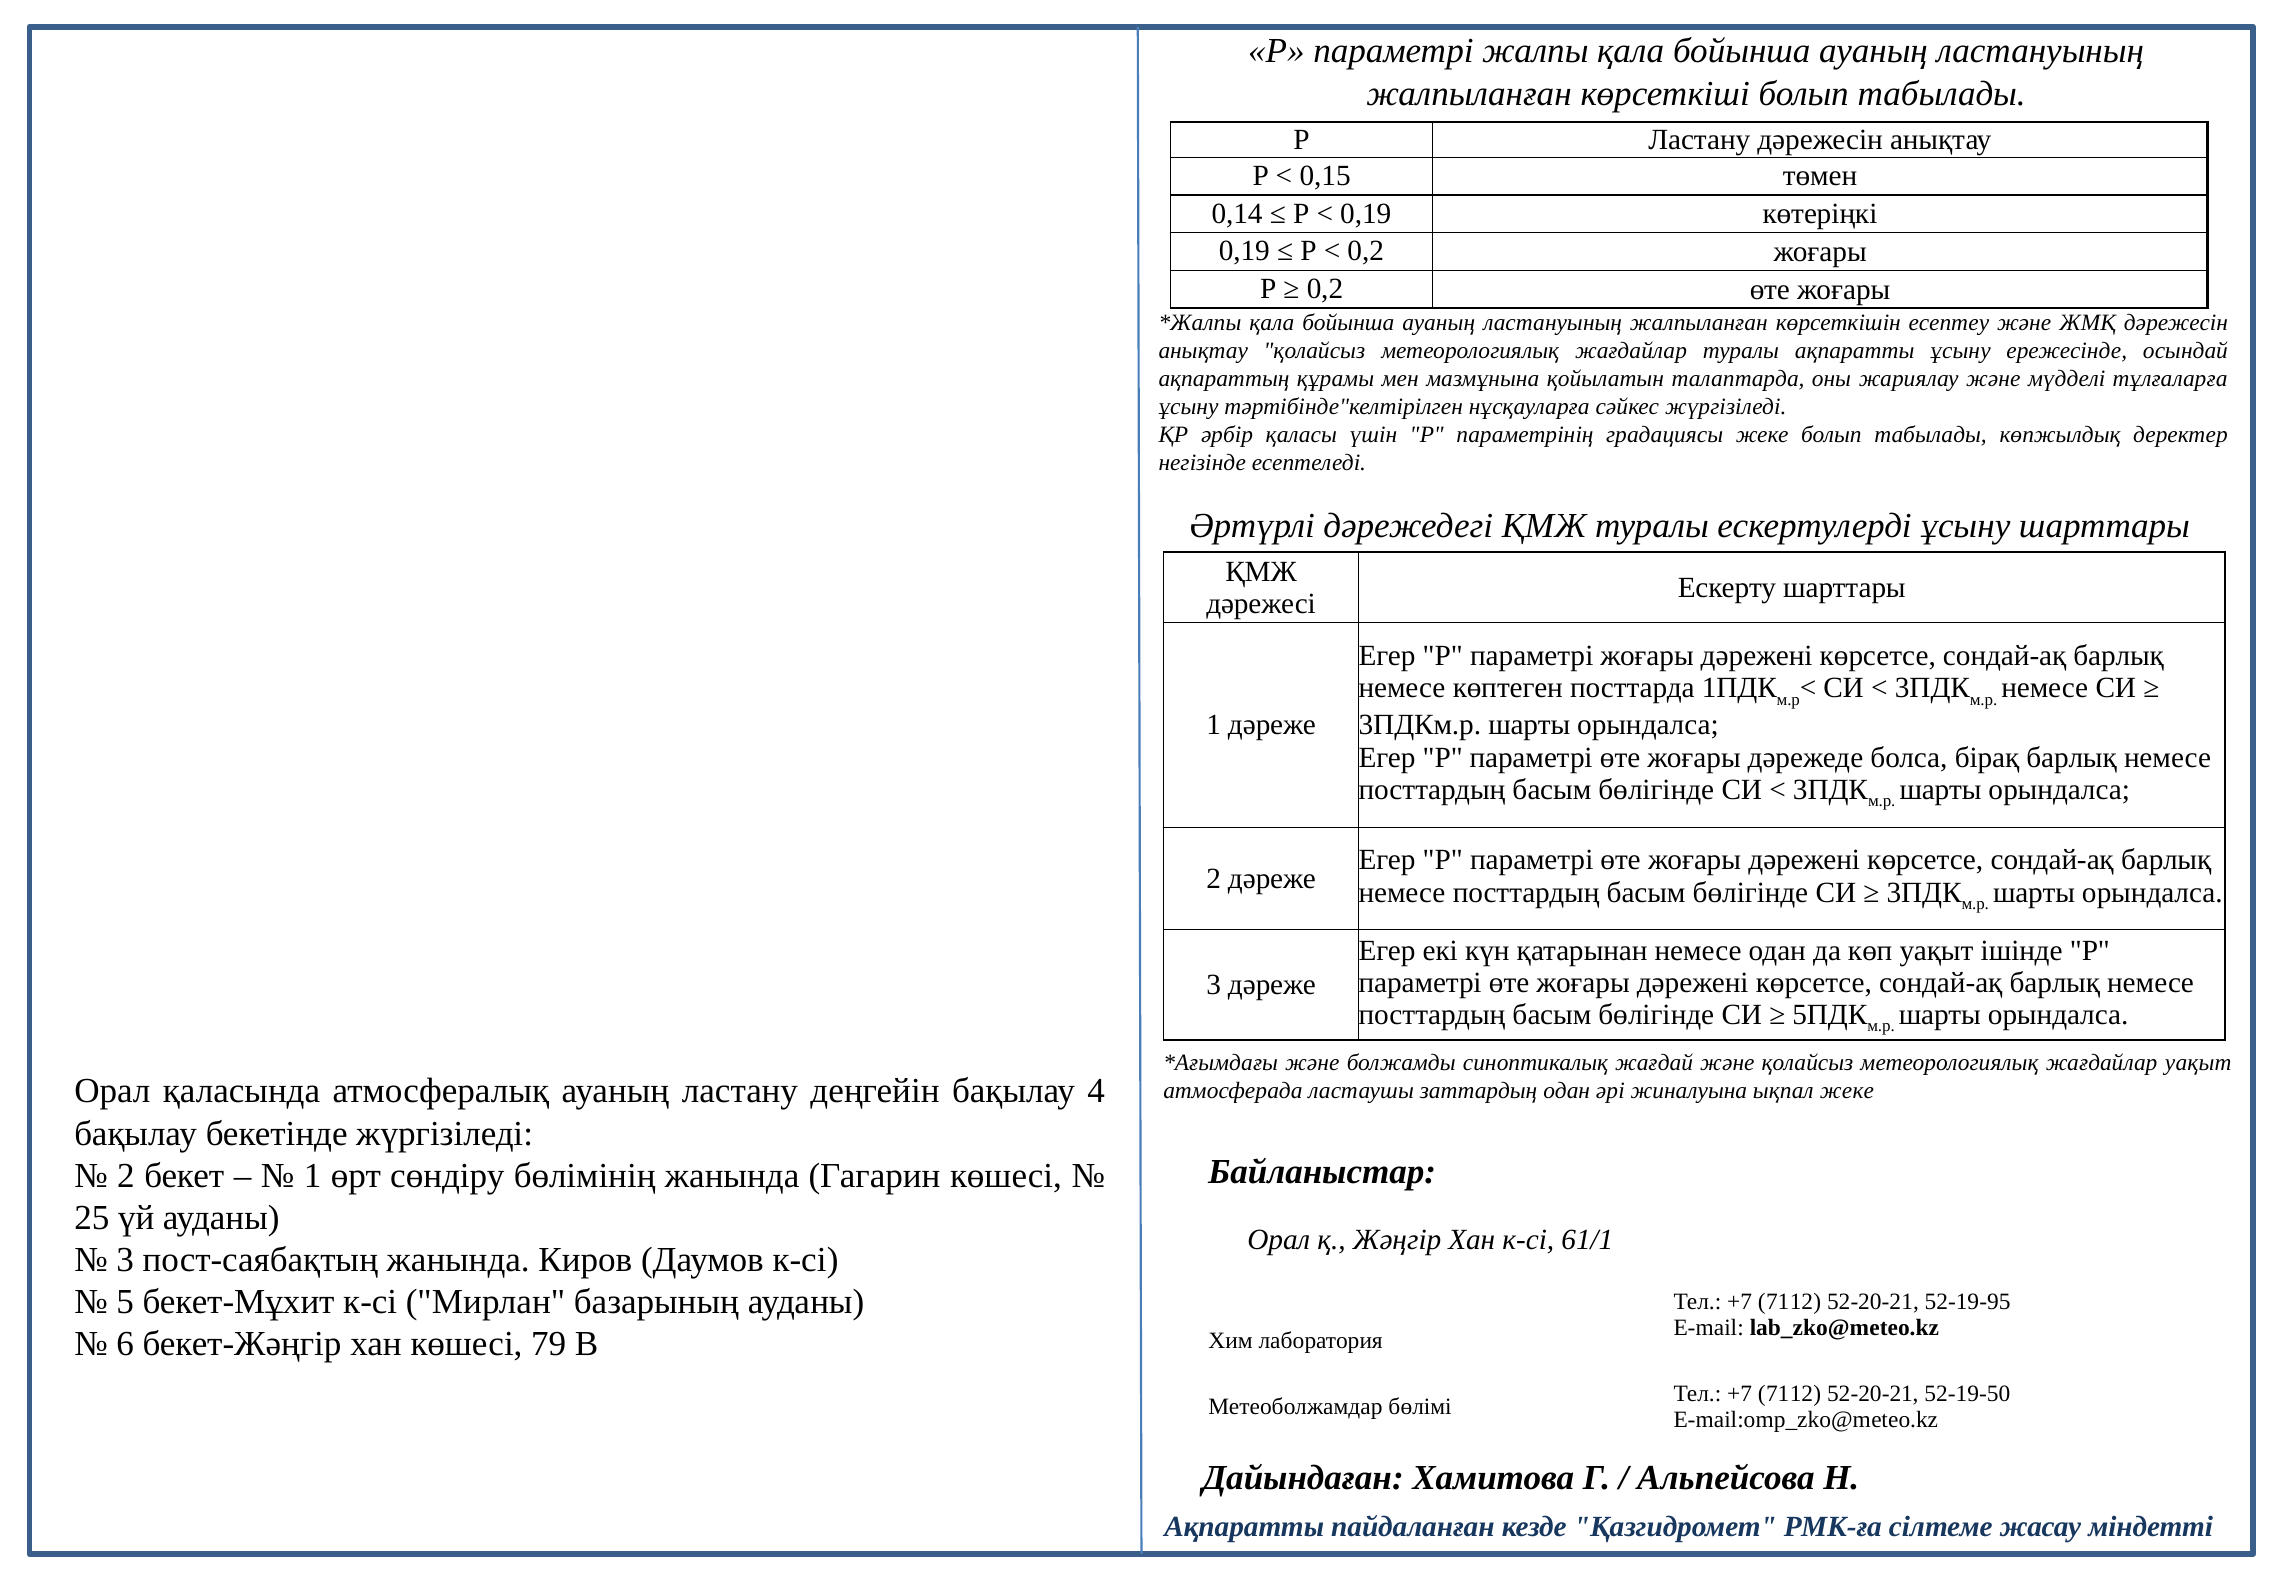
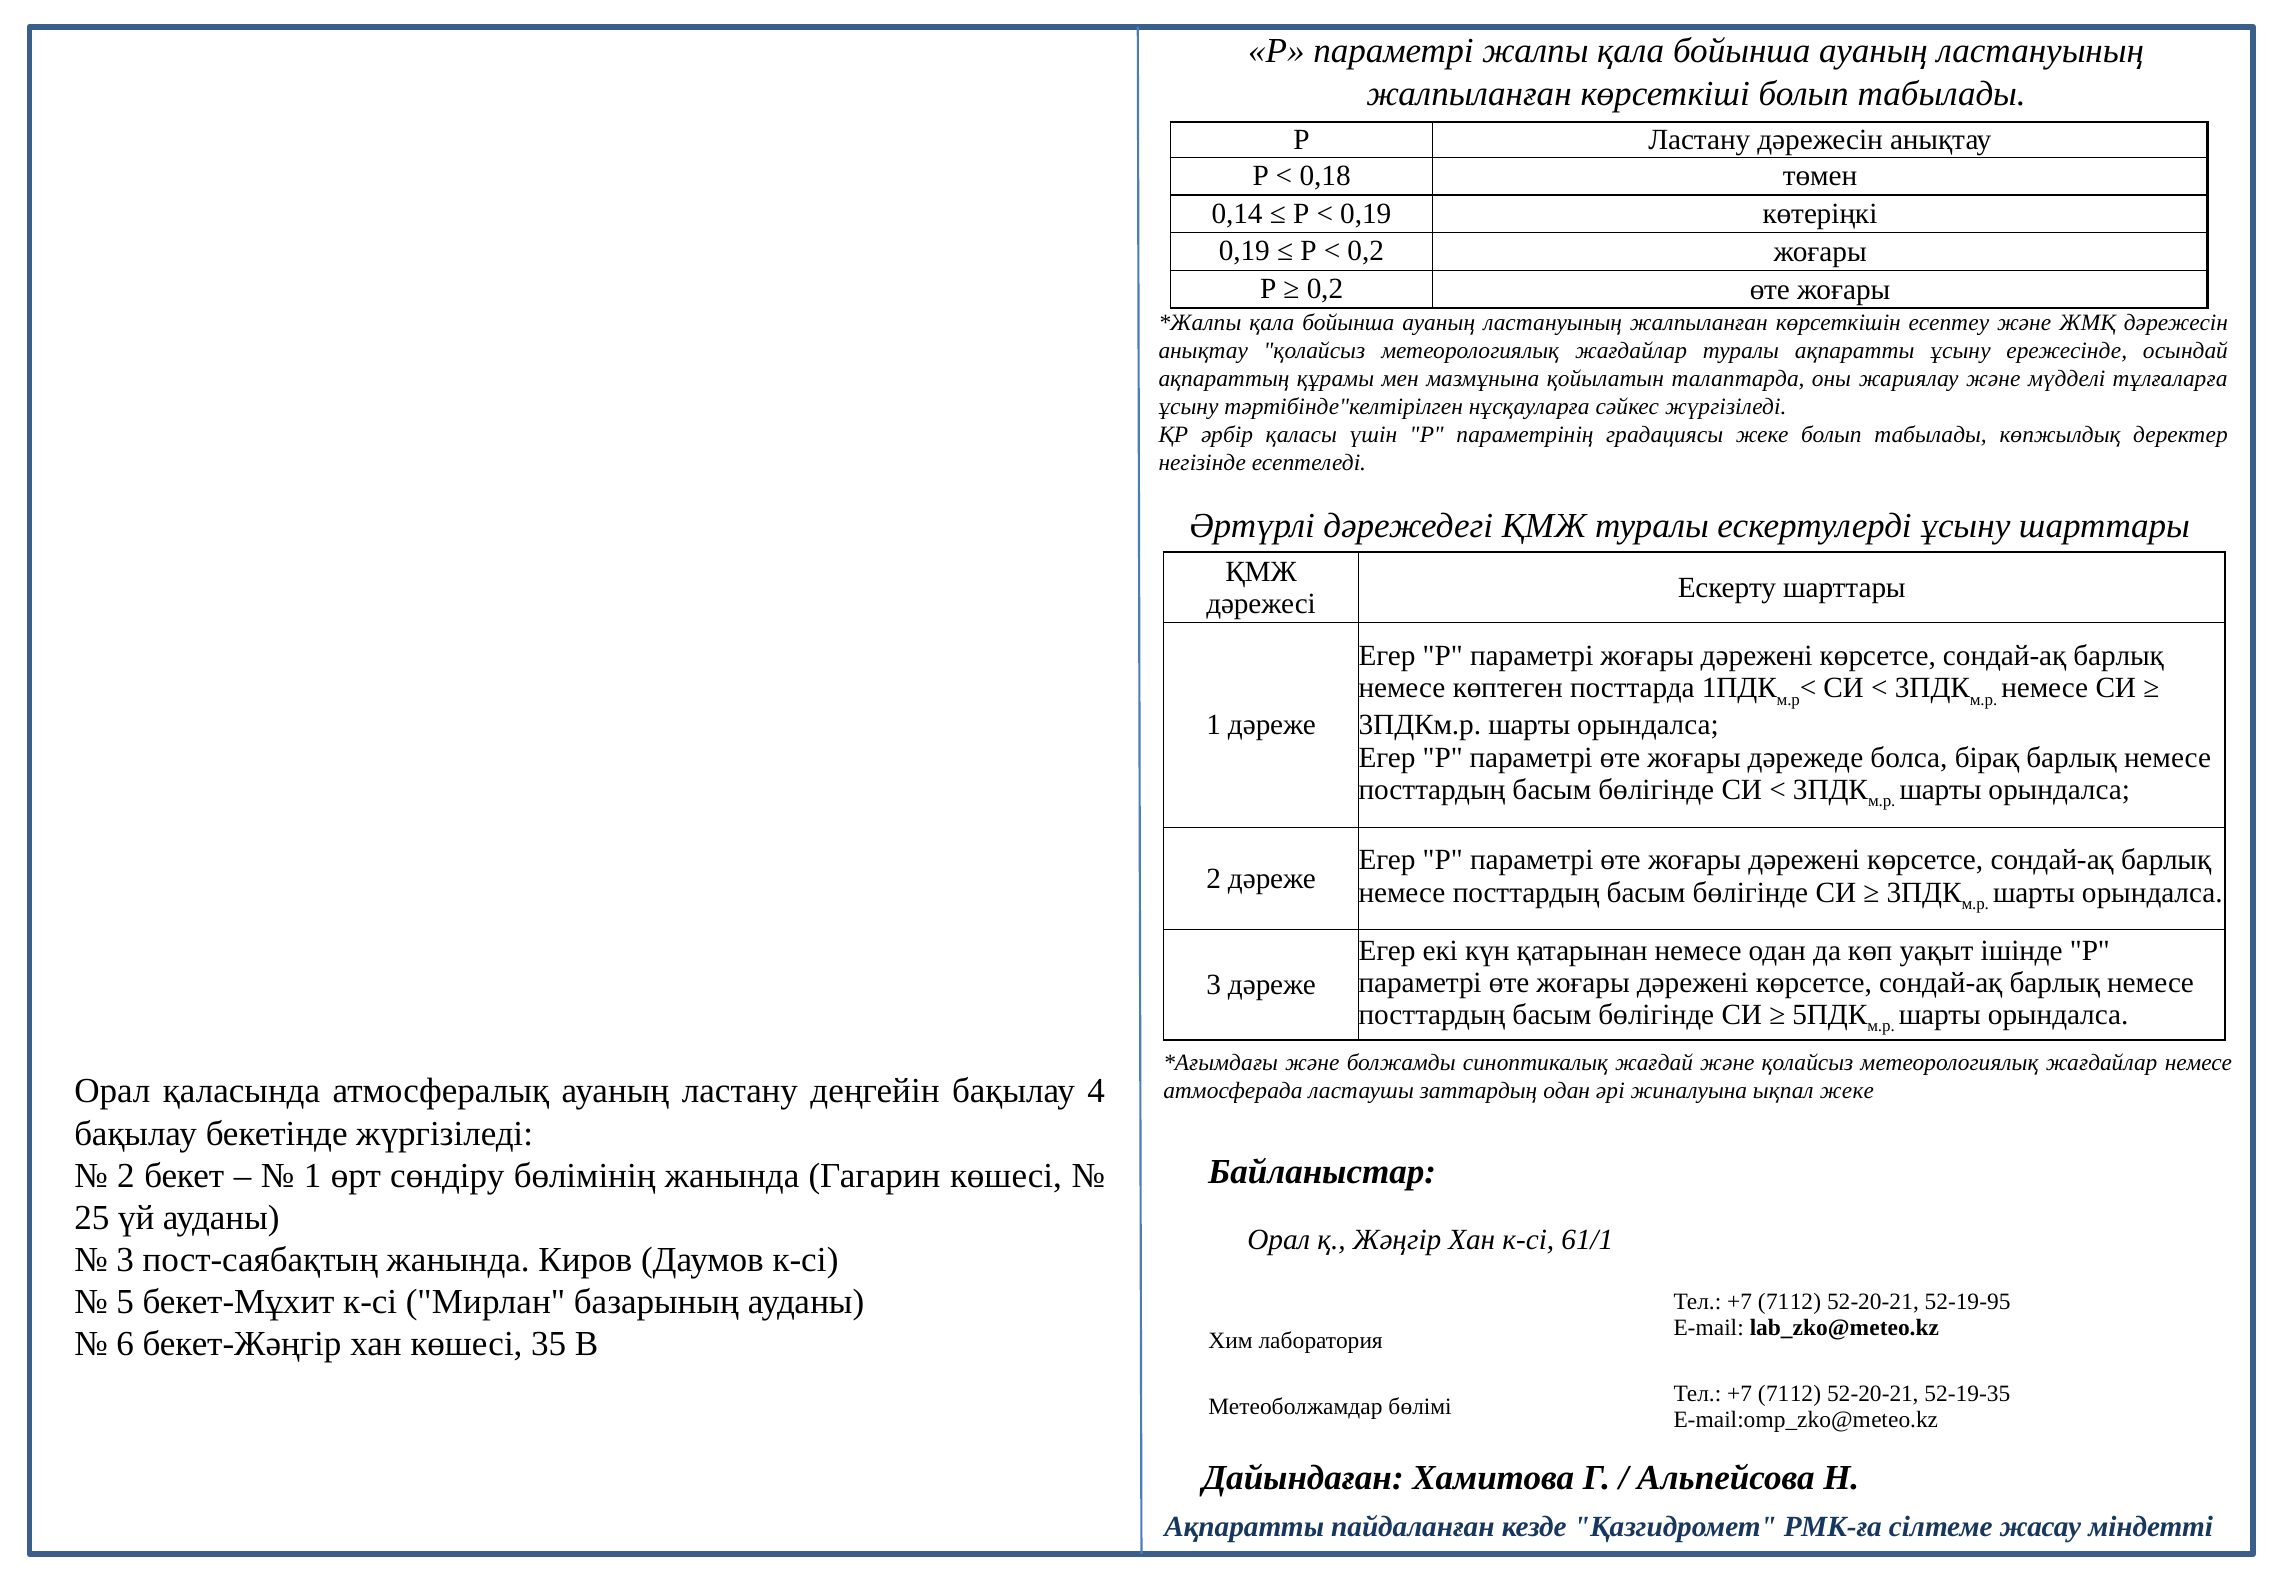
0,15: 0,15 -> 0,18 (1325, 176)
жағдайлар уақыт: уақыт -> немесе (2198, 1063)
79: 79 -> 35 (549, 1344)
52-19-50: 52-19-50 -> 52-19-35 (1967, 1393)
